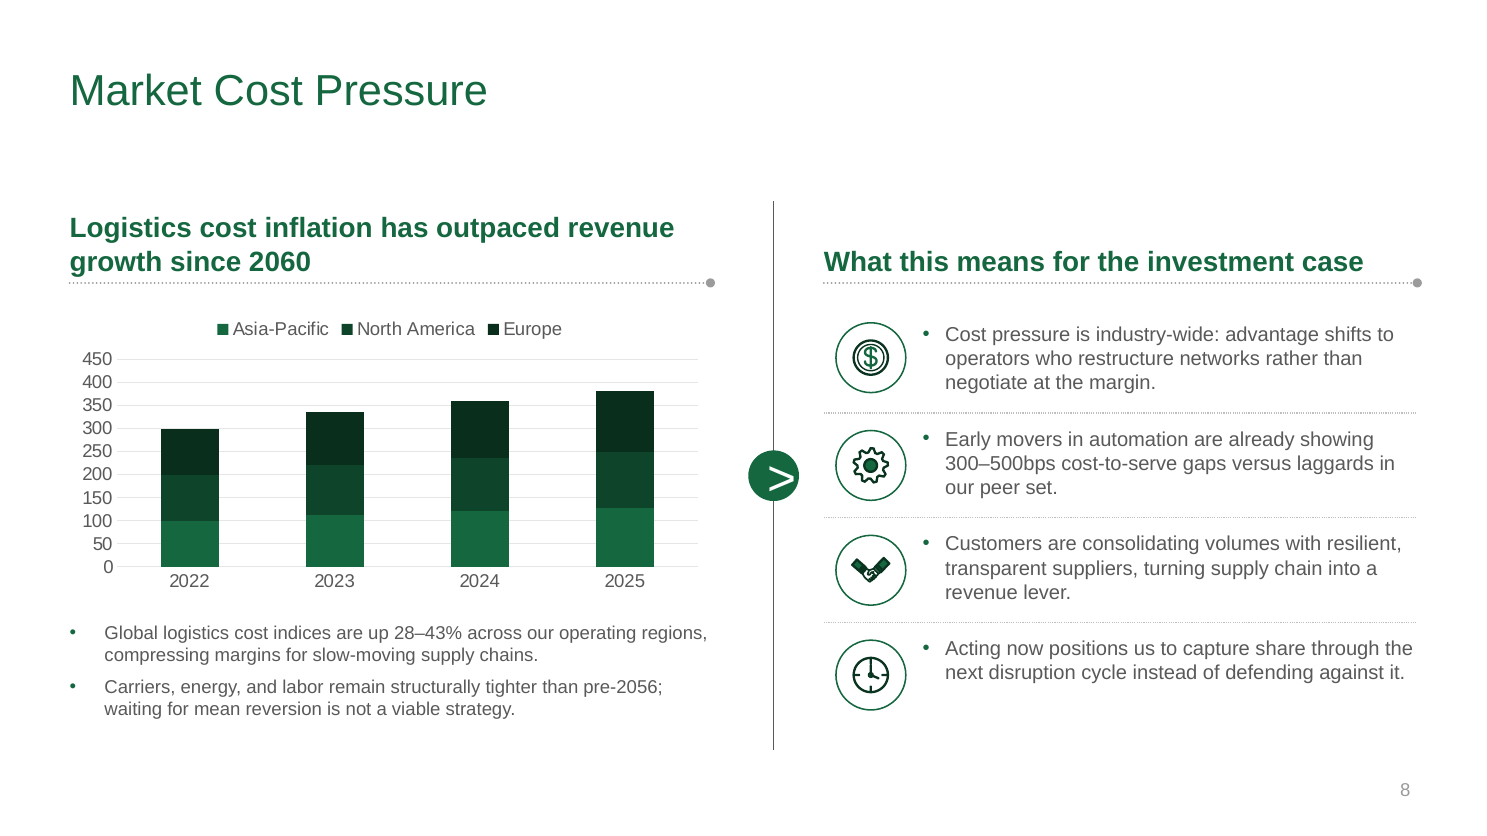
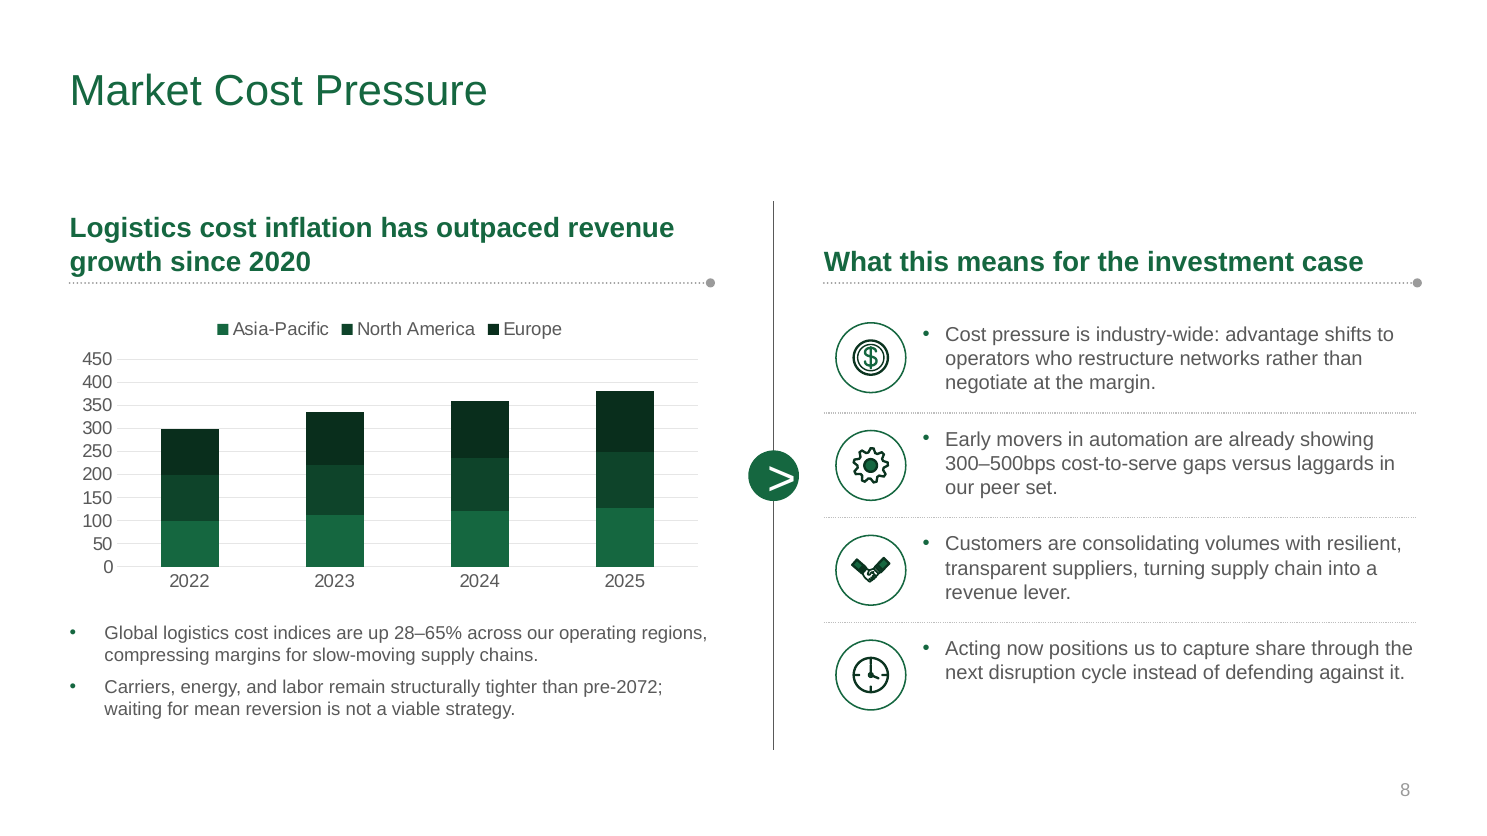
2060: 2060 -> 2020 (280, 262)
28–43%: 28–43% -> 28–65% (428, 634)
pre-2056: pre-2056 -> pre-2072 (623, 688)
